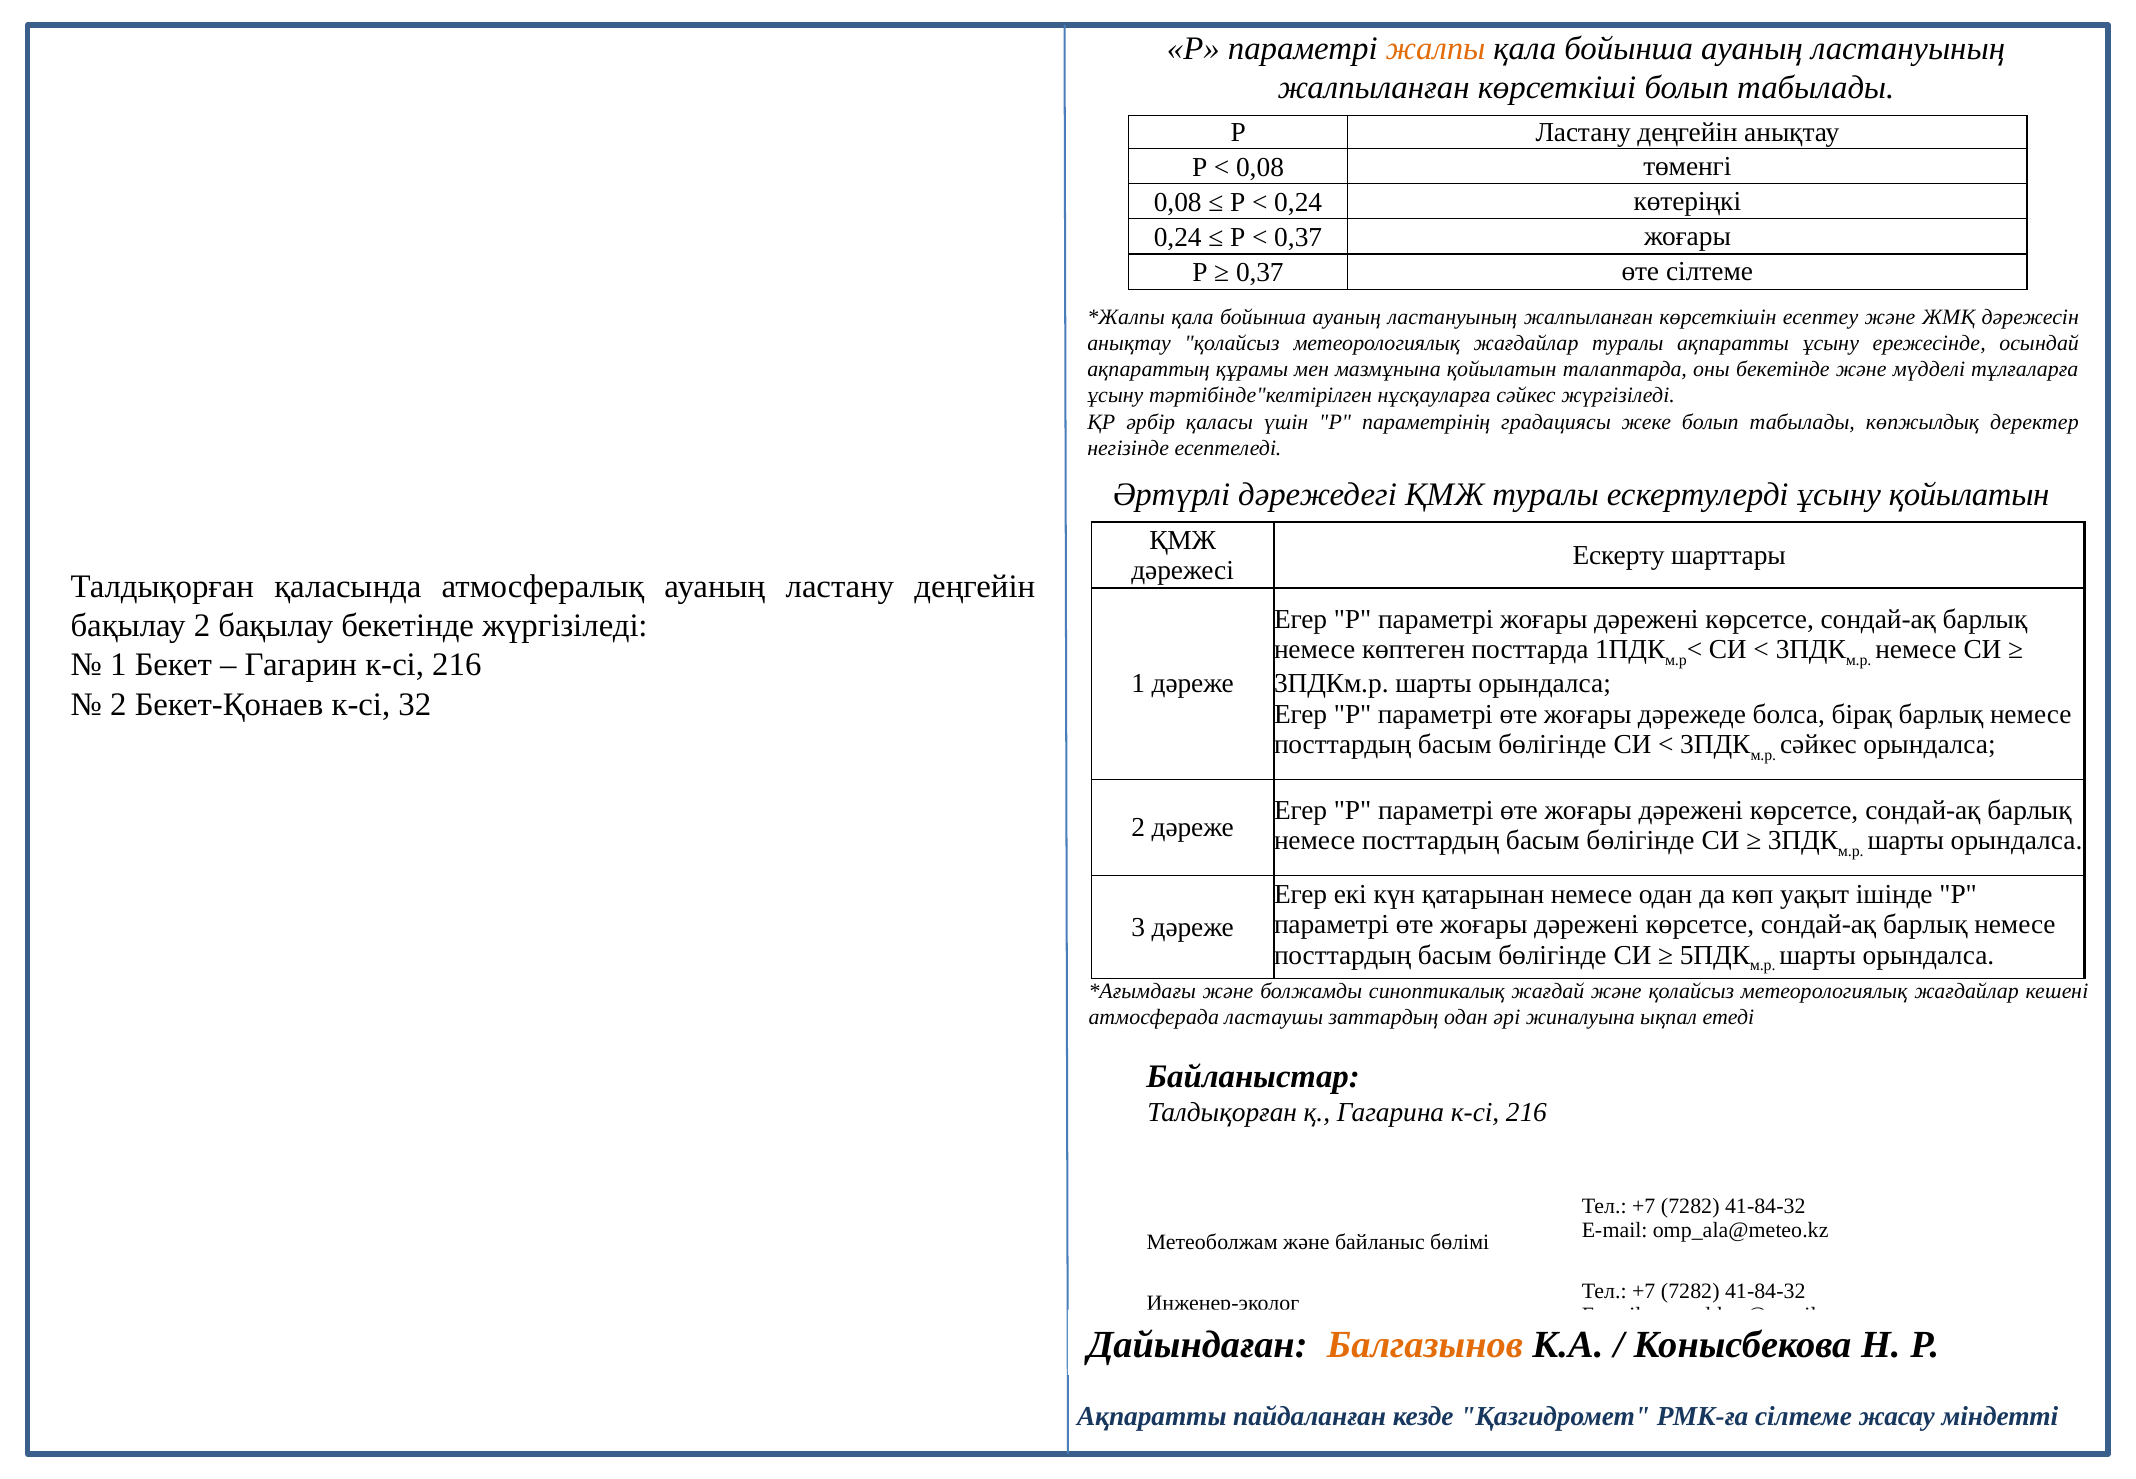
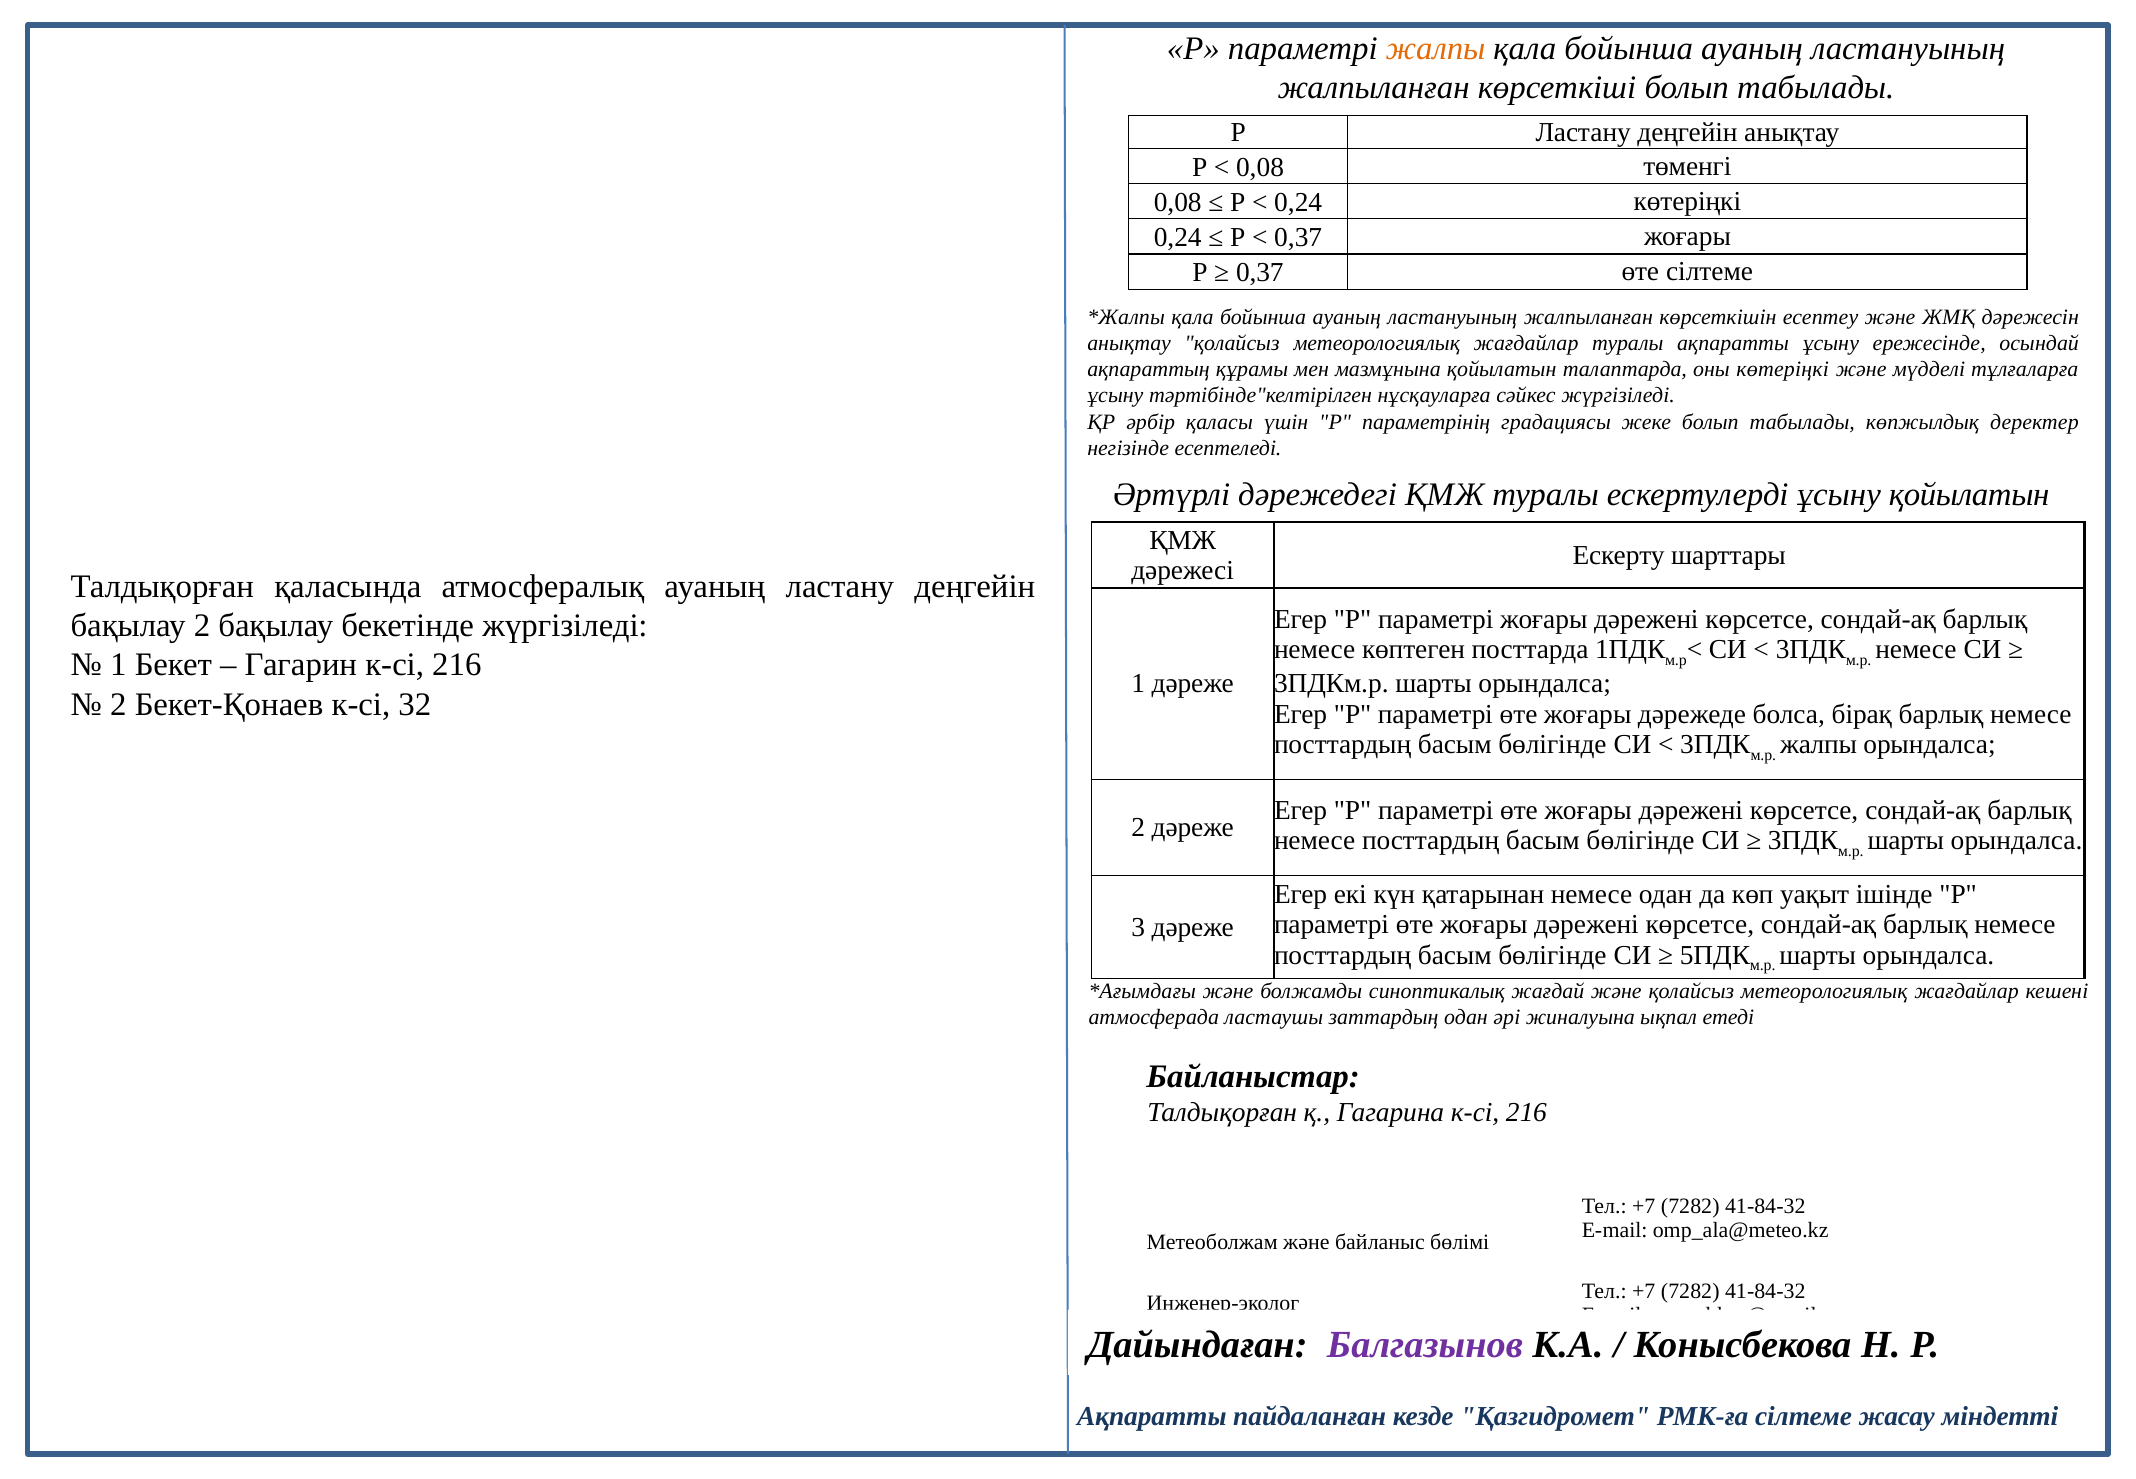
оны бекетінде: бекетінде -> көтеріңкі (1783, 369)
сәйкес: сәйкес -> жалпы (1818, 744)
Балгазынов colour: orange -> purple (1425, 1345)
